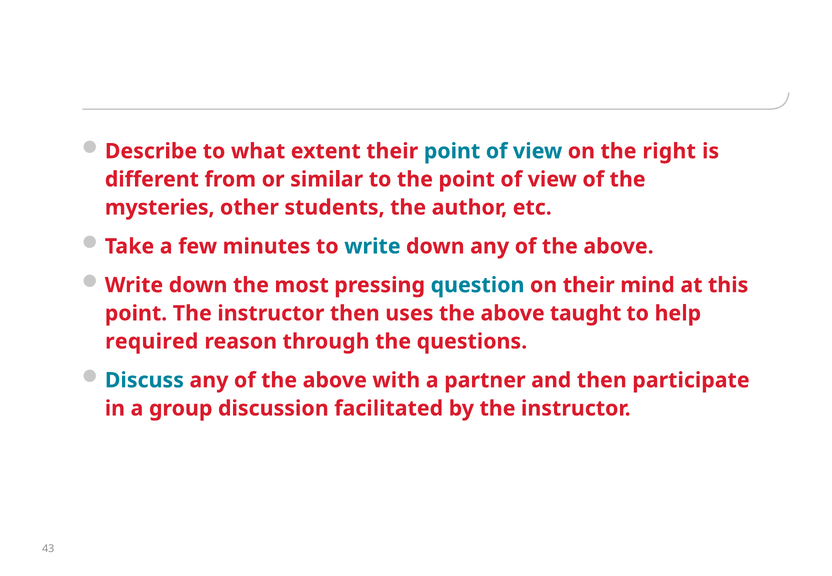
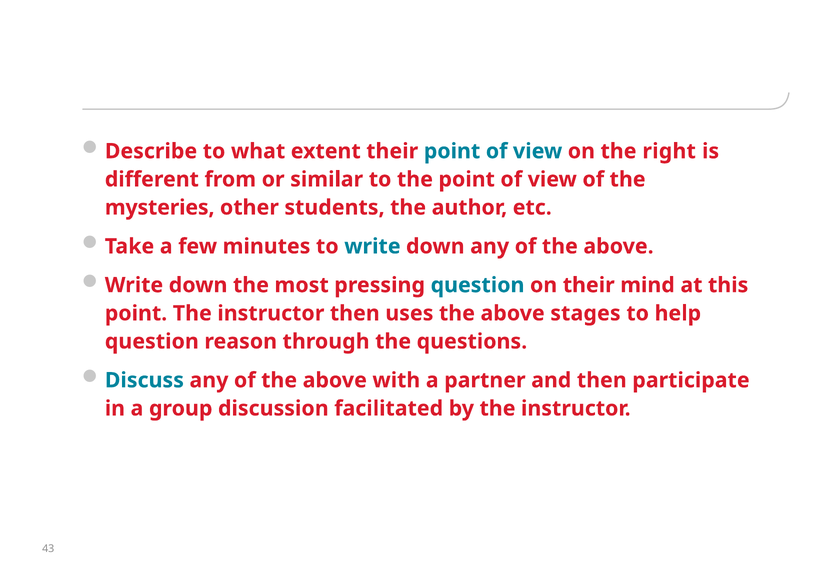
taught: taught -> stages (585, 313)
required: required -> question (152, 342)
